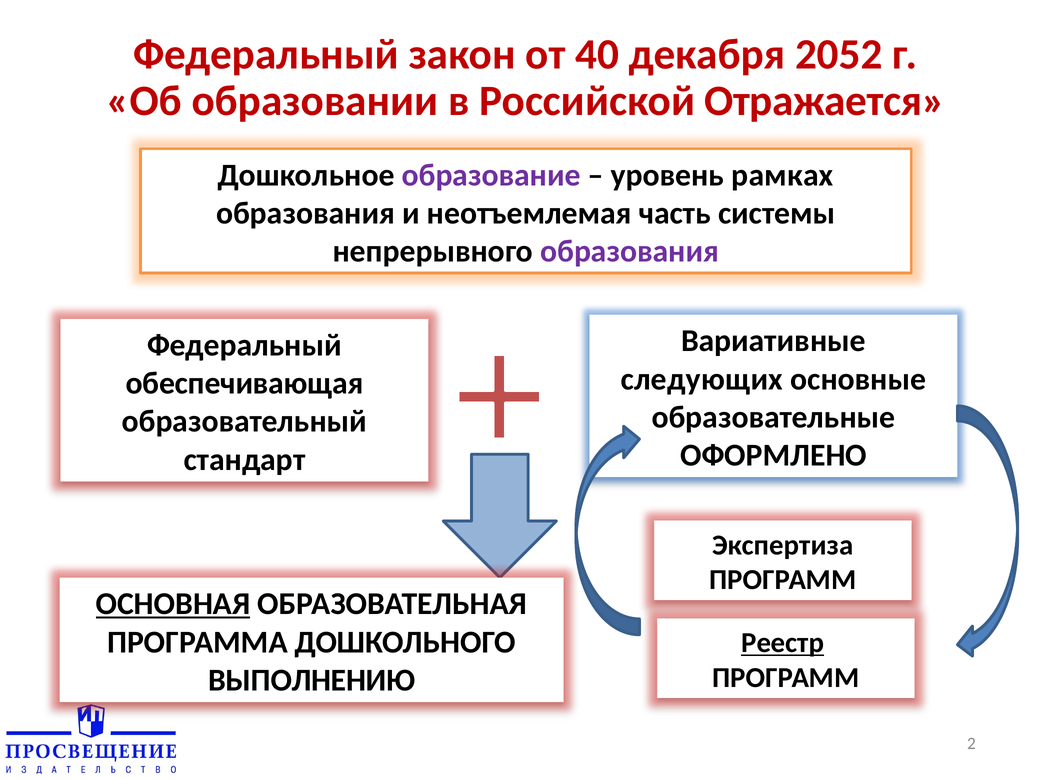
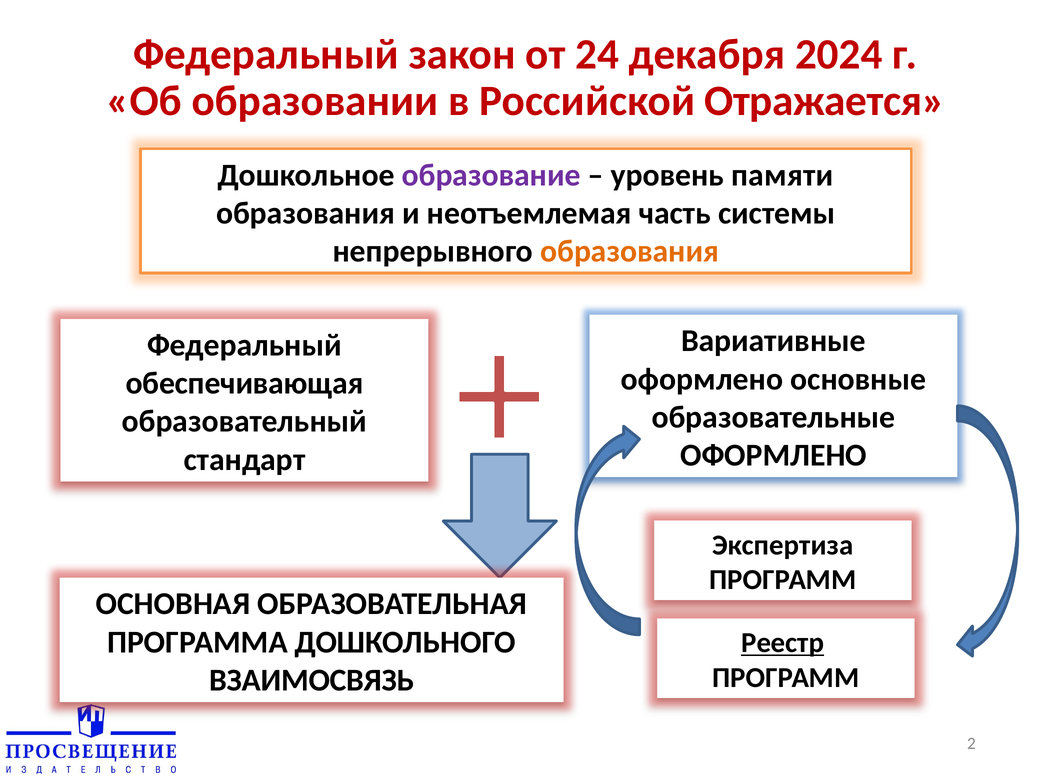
40: 40 -> 24 (597, 54)
2052: 2052 -> 2024 (839, 54)
рамках: рамках -> памяти (782, 175)
образования colour: purple -> orange (630, 251)
следующих: следующих -> оформлено (702, 379)
ОСНОВНАЯ underline: present -> none (173, 604)
ВЫПОЛНЕНИЮ: ВЫПОЛНЕНИЮ -> ВЗАИМОСВЯЗЬ (312, 680)
